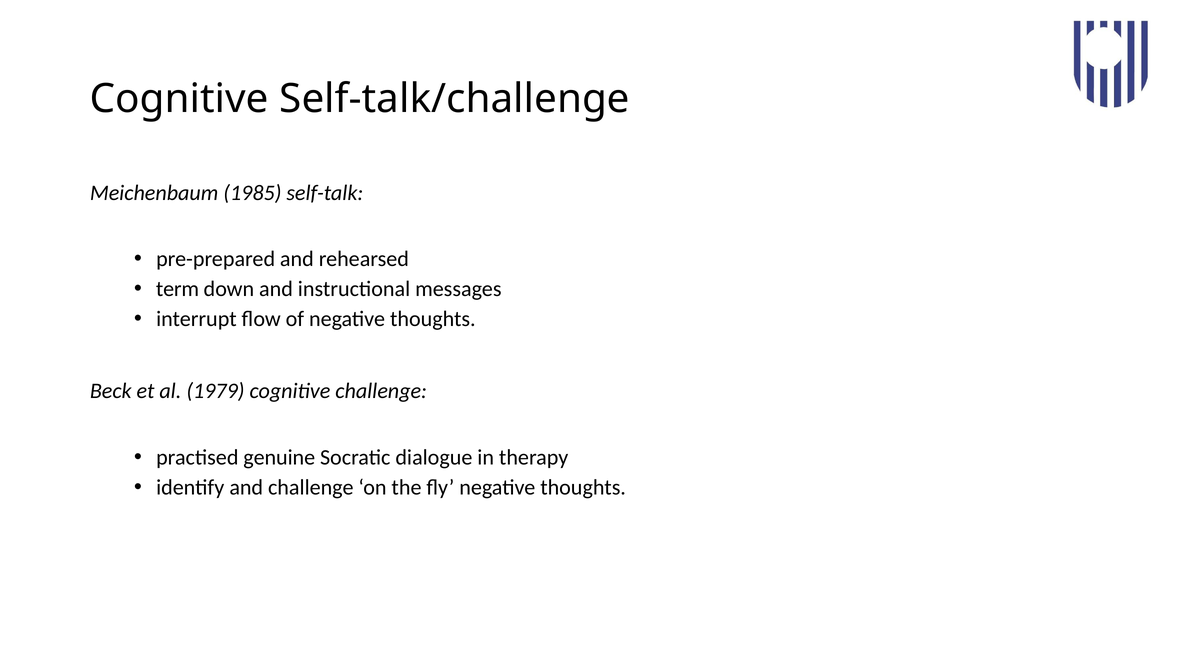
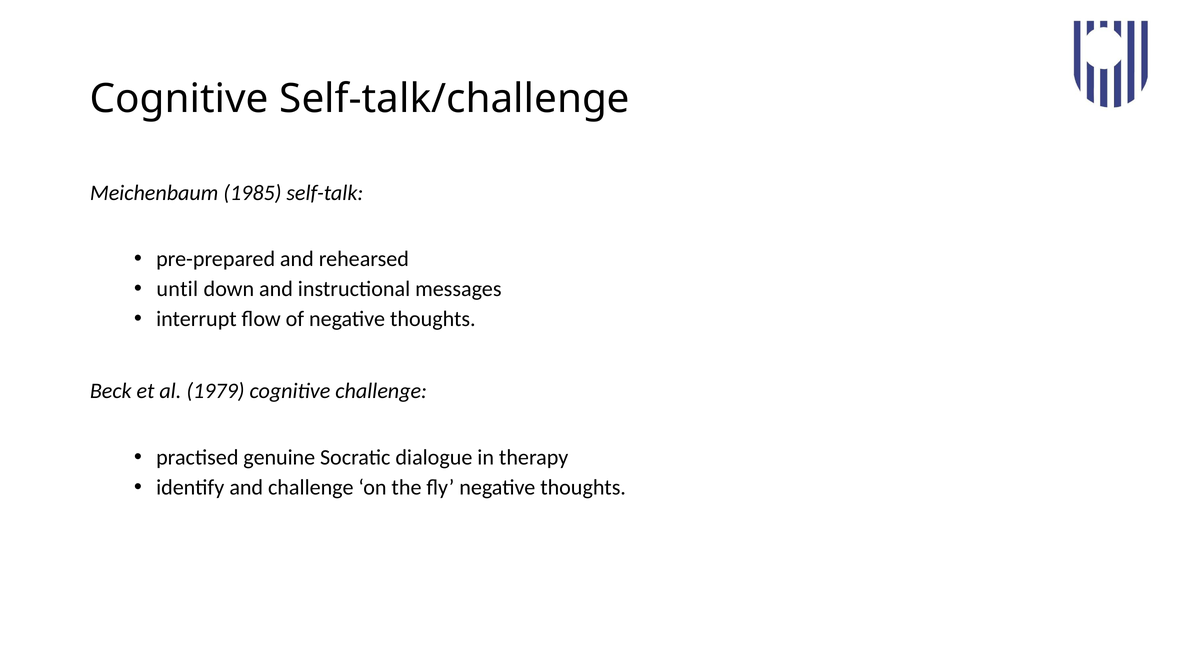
term: term -> until (177, 289)
